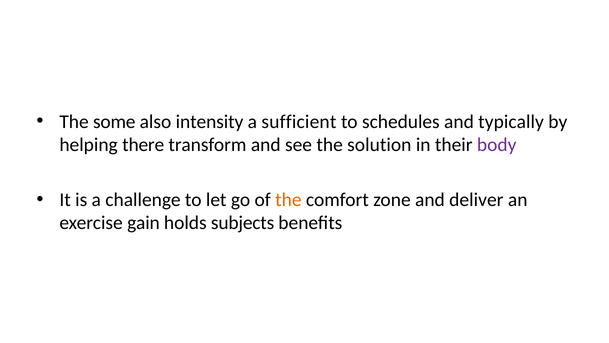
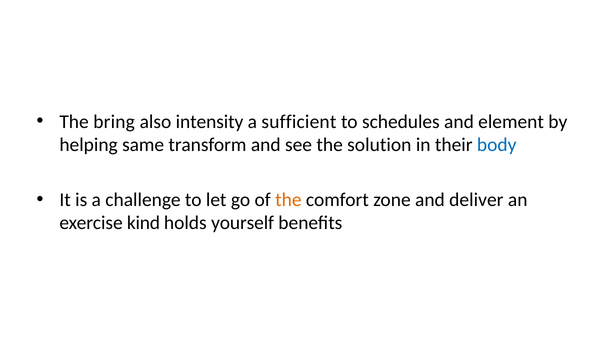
some: some -> bring (114, 121)
typically: typically -> element (511, 121)
there: there -> same (143, 145)
body colour: purple -> blue (497, 145)
gain: gain -> kind (143, 223)
subjects: subjects -> yourself (243, 223)
